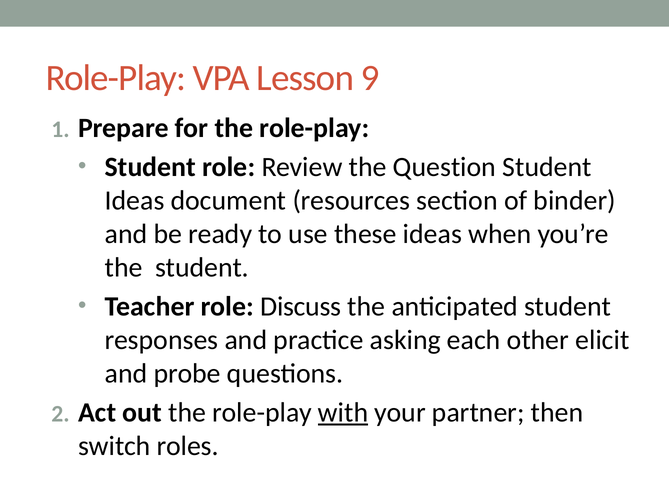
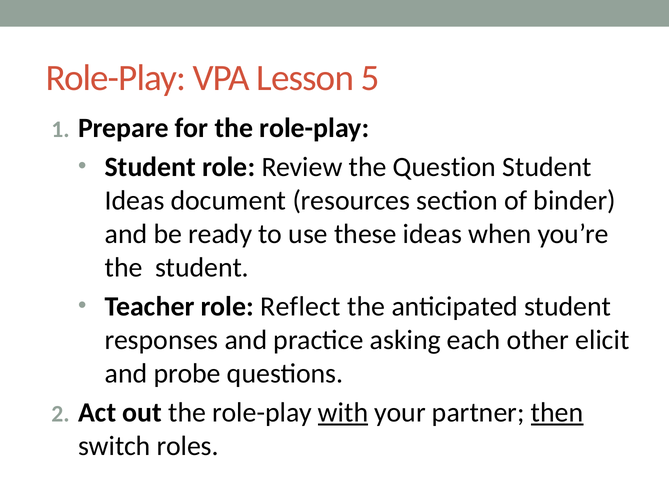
9: 9 -> 5 (370, 78)
Discuss: Discuss -> Reflect (301, 306)
then underline: none -> present (557, 412)
